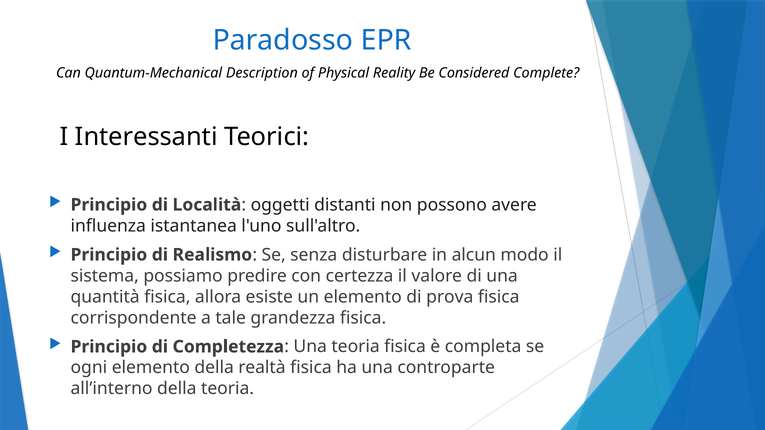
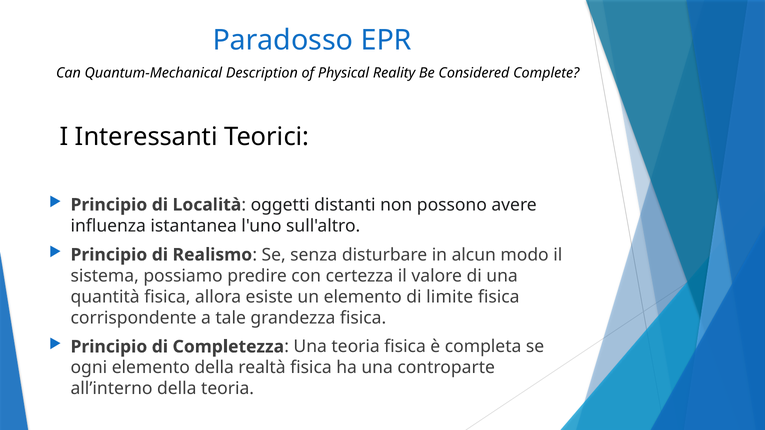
prova: prova -> limite (450, 297)
